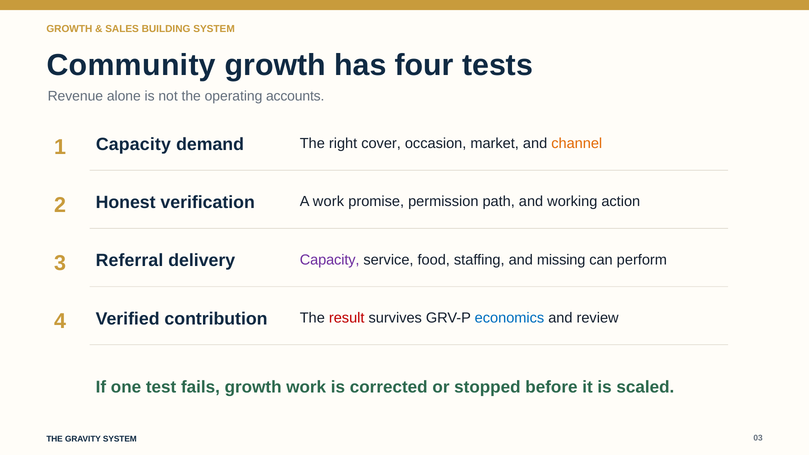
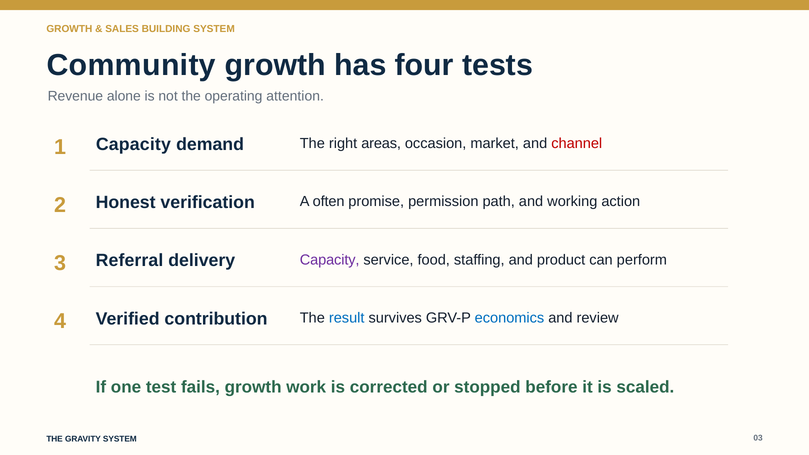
accounts: accounts -> attention (295, 96)
cover: cover -> areas (381, 144)
channel colour: orange -> red (577, 144)
A work: work -> often (329, 202)
missing: missing -> product (561, 260)
result colour: red -> blue (347, 318)
